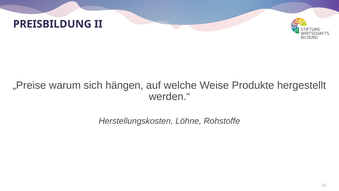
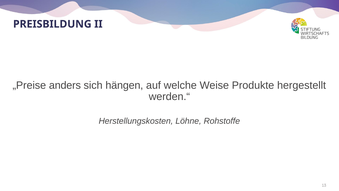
warum: warum -> anders (65, 85)
